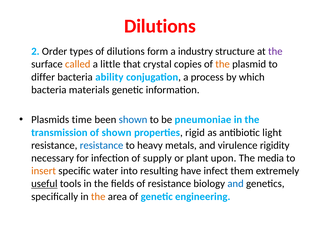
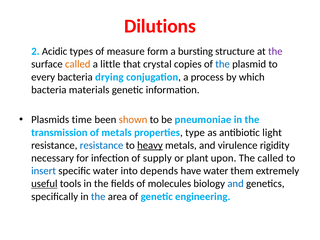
Order: Order -> Acidic (55, 51)
of dilutions: dilutions -> measure (126, 51)
industry: industry -> bursting (195, 51)
the colour: orange -> blue (223, 64)
differ: differ -> every (43, 77)
ability: ability -> drying (109, 77)
shown colour: blue -> orange (133, 120)
of shown: shown -> metals (117, 132)
rigid: rigid -> type (195, 132)
heavy underline: none -> present (150, 145)
The media: media -> called (270, 158)
insert colour: orange -> blue (44, 171)
resulting: resulting -> depends (159, 171)
have infect: infect -> water (216, 171)
of resistance: resistance -> molecules (169, 184)
the colour: orange -> blue (98, 196)
